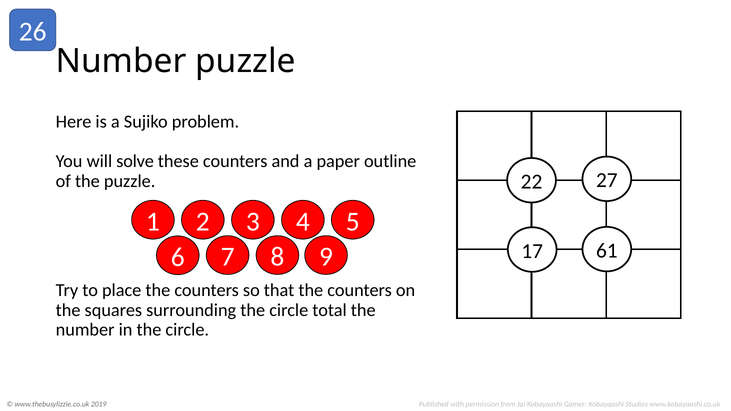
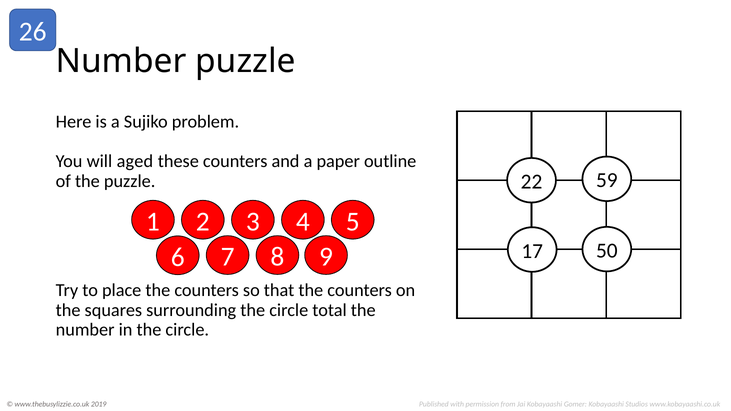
solve: solve -> aged (135, 161)
27: 27 -> 59 (607, 180)
61: 61 -> 50 (607, 251)
